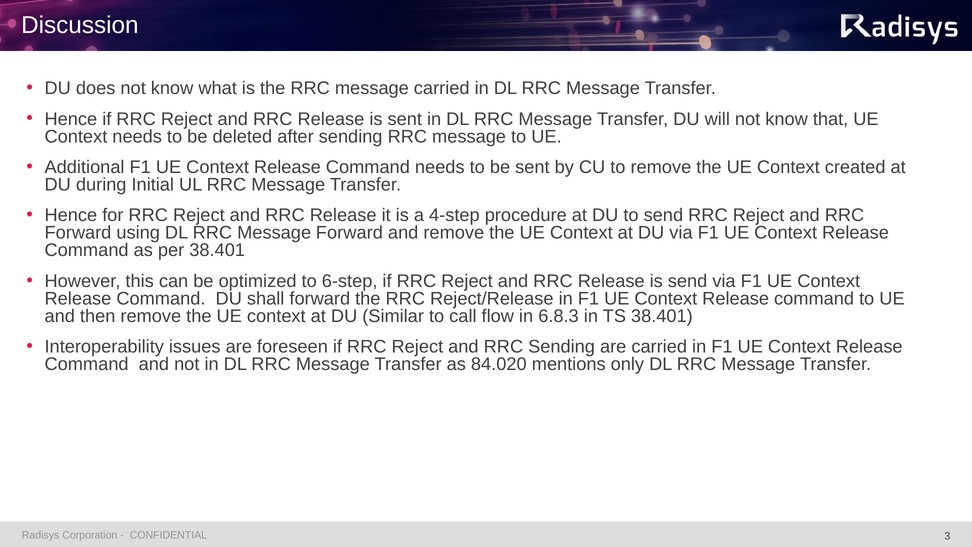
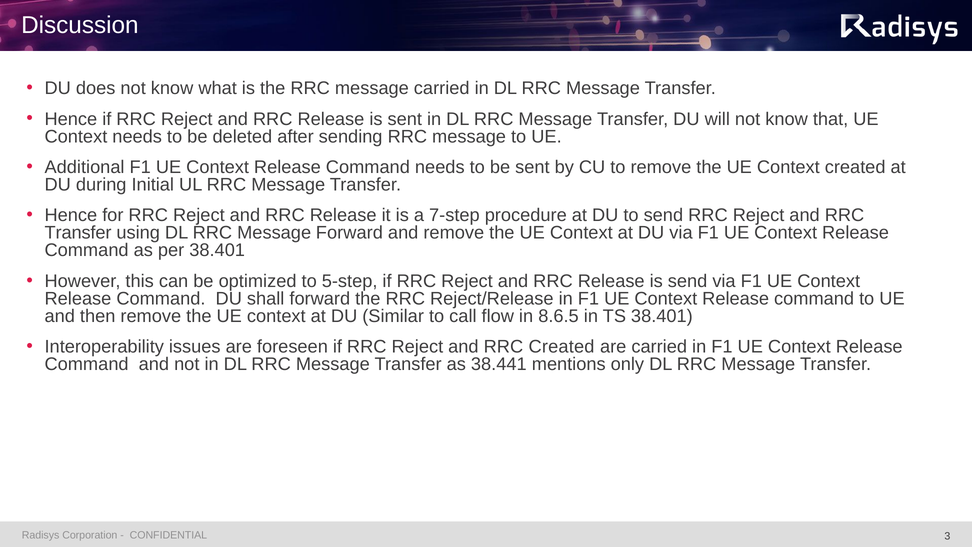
4-step: 4-step -> 7-step (454, 215)
Forward: Forward -> Transfer (78, 233)
6-step: 6-step -> 5-step (350, 281)
6.8.3: 6.8.3 -> 8.6.5 (559, 316)
RRC Sending: Sending -> Created (562, 347)
84.020: 84.020 -> 38.441 (499, 364)
